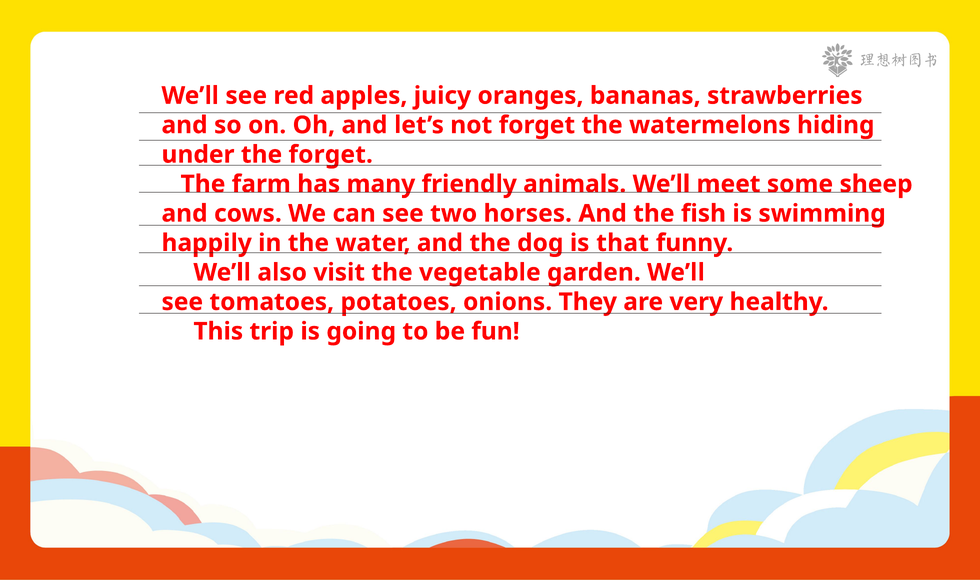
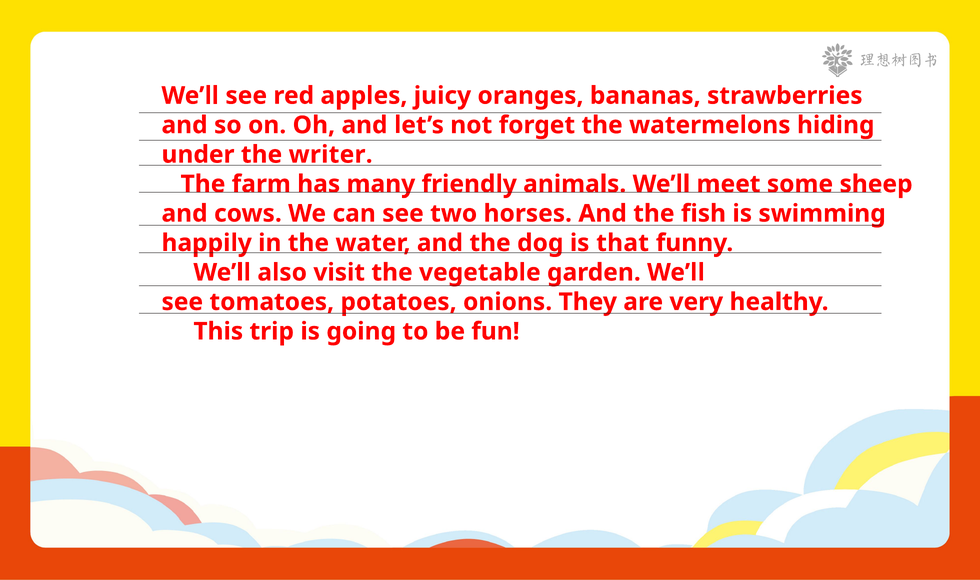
the forget: forget -> writer (331, 155)
